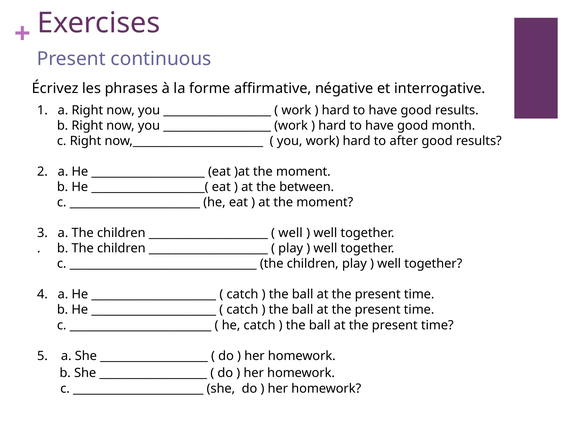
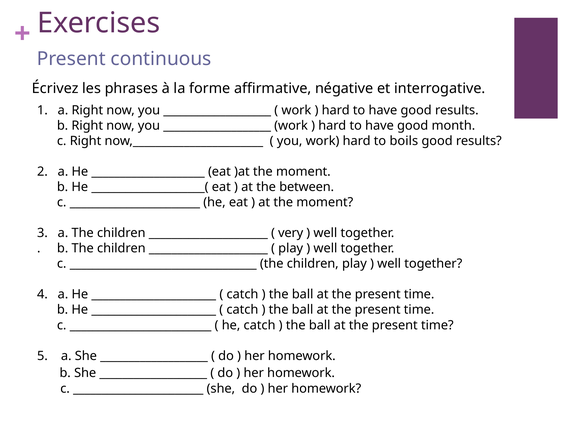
after: after -> boils (404, 141)
well: well -> very (291, 233)
